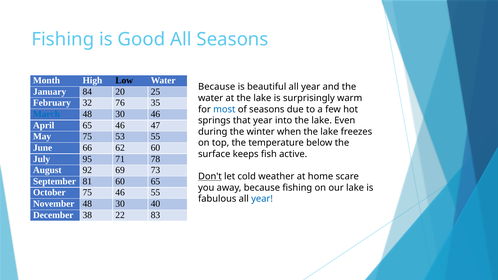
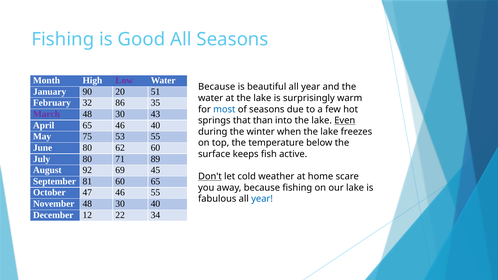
Low colour: black -> purple (124, 80)
84: 84 -> 90 (87, 92)
25: 25 -> 51 (155, 92)
76: 76 -> 86 (120, 103)
March colour: blue -> purple (46, 114)
30 46: 46 -> 43 (155, 114)
that year: year -> than (263, 121)
Even underline: none -> present (345, 121)
46 47: 47 -> 40 (155, 125)
June 66: 66 -> 80 (87, 148)
July 95: 95 -> 80 (87, 159)
78: 78 -> 89 (155, 159)
73: 73 -> 45 (155, 170)
October 75: 75 -> 47 (87, 193)
38: 38 -> 12 (87, 215)
83: 83 -> 34 (155, 215)
